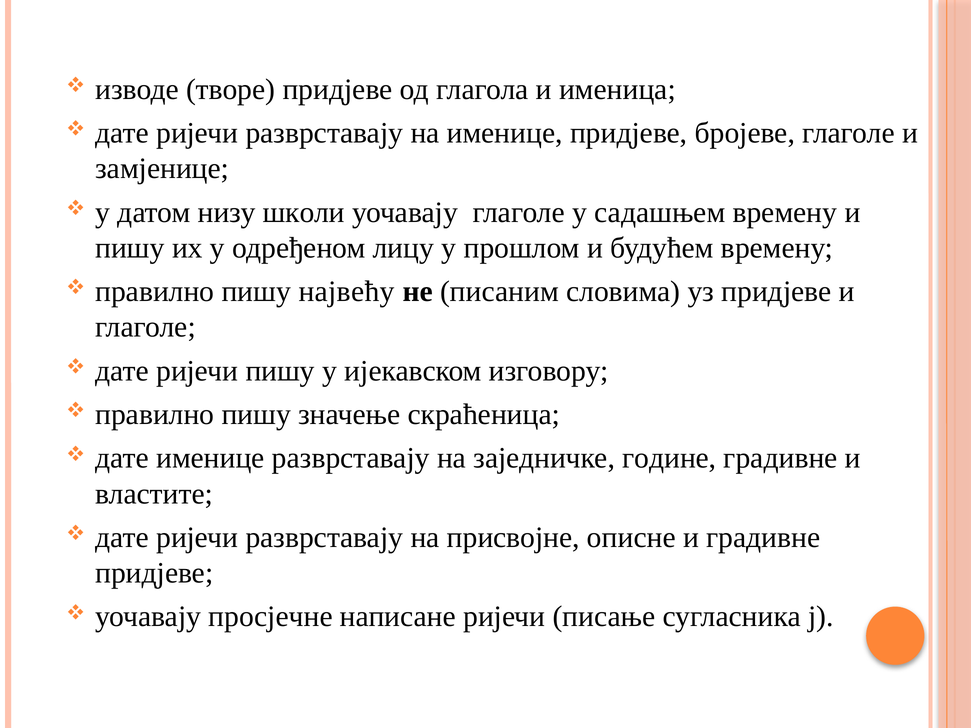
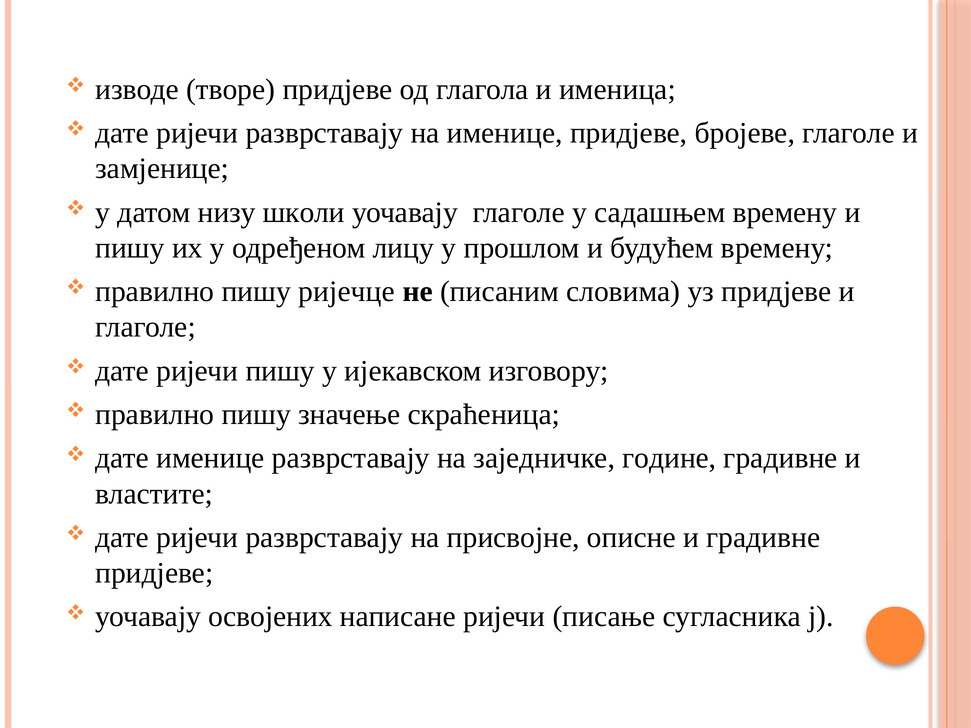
највећу: највећу -> ријечце (347, 292)
просјечне: просјечне -> освојених (271, 617)
